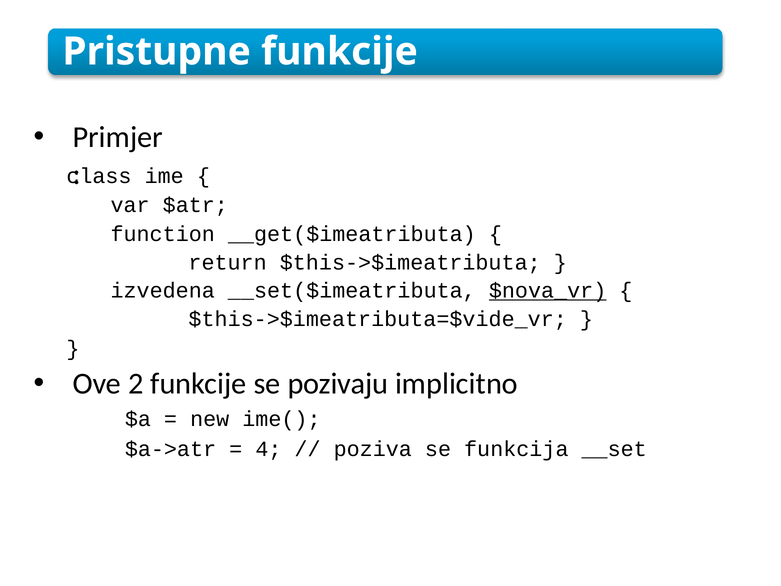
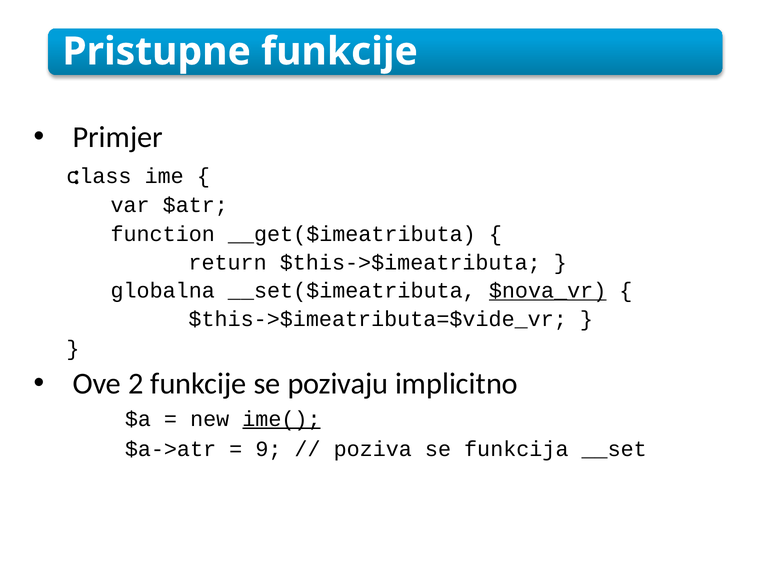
izvedena: izvedena -> globalna (163, 291)
ime( underline: none -> present (281, 419)
4: 4 -> 9 (268, 449)
